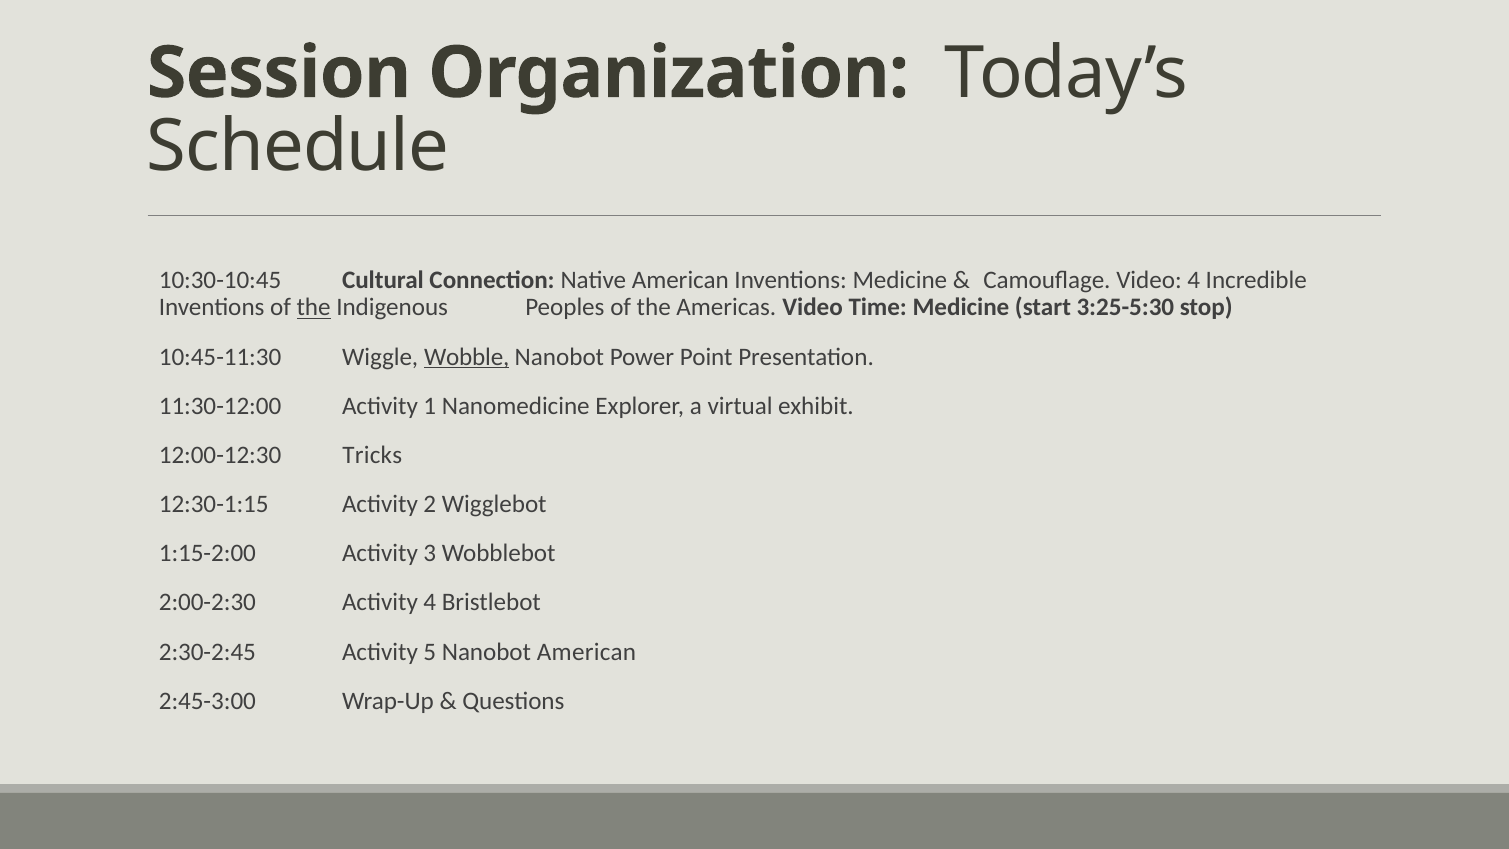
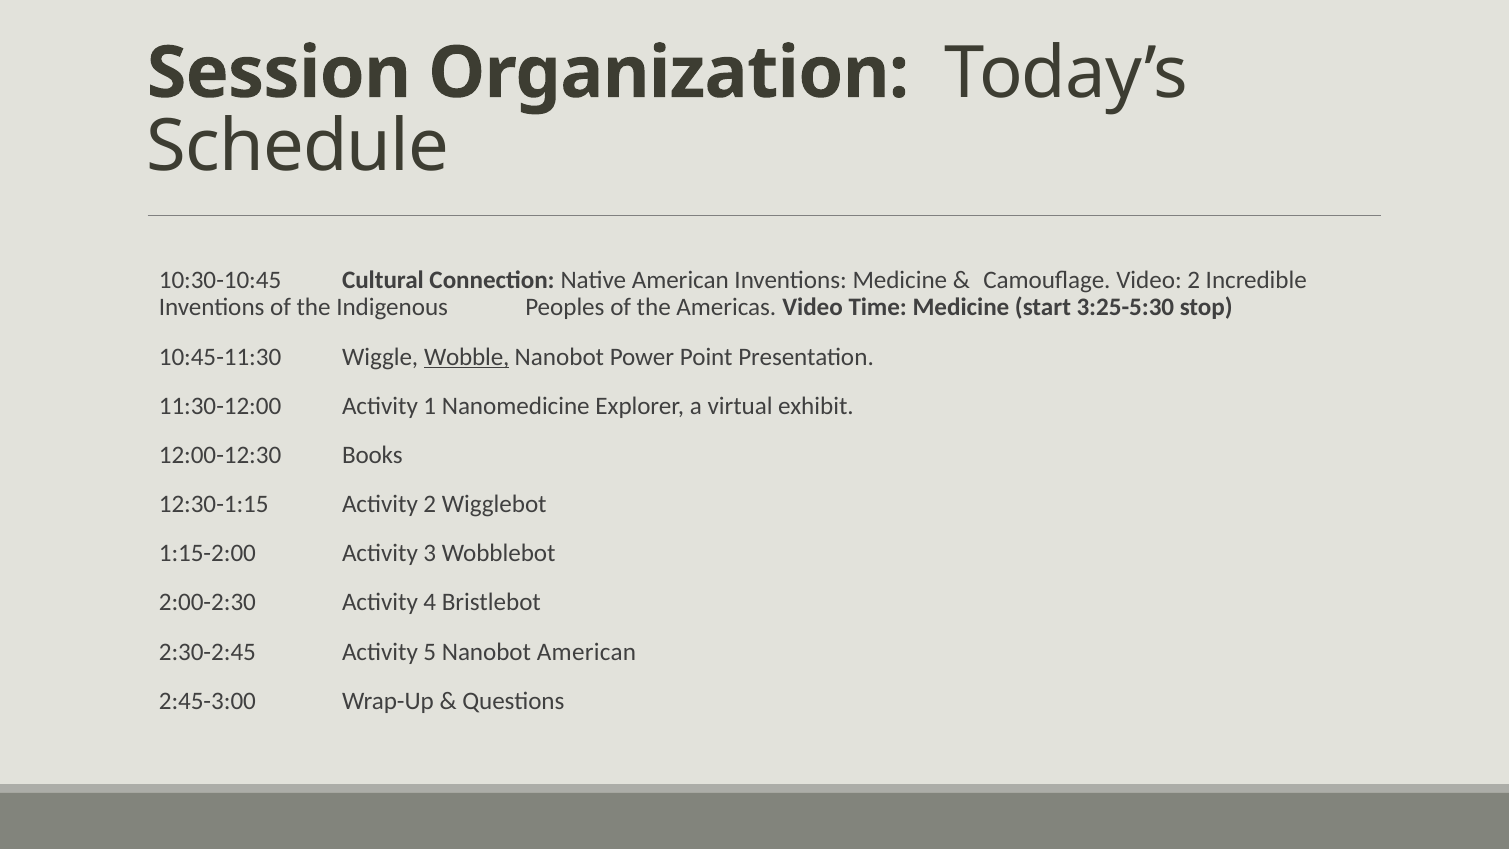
Video 4: 4 -> 2 (1194, 280)
the underline: present -> none (314, 308)
Tricks: Tricks -> Books (372, 455)
